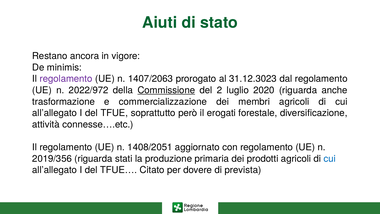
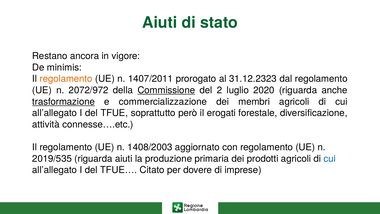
regolamento colour: purple -> orange (66, 79)
1407/2063: 1407/2063 -> 1407/2011 (151, 79)
31.12.3023: 31.12.3023 -> 31.12.2323 (253, 79)
2022/972: 2022/972 -> 2072/972 (89, 90)
trasformazione underline: none -> present (64, 102)
1408/2051: 1408/2051 -> 1408/2003 (150, 147)
2019/356: 2019/356 -> 2019/535 (52, 159)
riguarda stati: stati -> aiuti (124, 159)
prevista: prevista -> imprese (243, 170)
